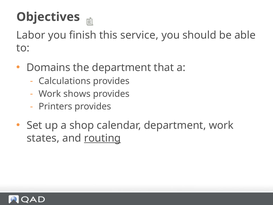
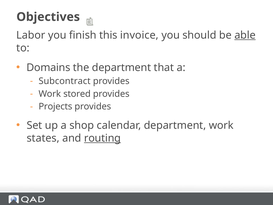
service: service -> invoice (139, 35)
able underline: none -> present (245, 35)
Calculations: Calculations -> Subcontract (65, 81)
shows: shows -> stored (77, 94)
Printers: Printers -> Projects (55, 106)
